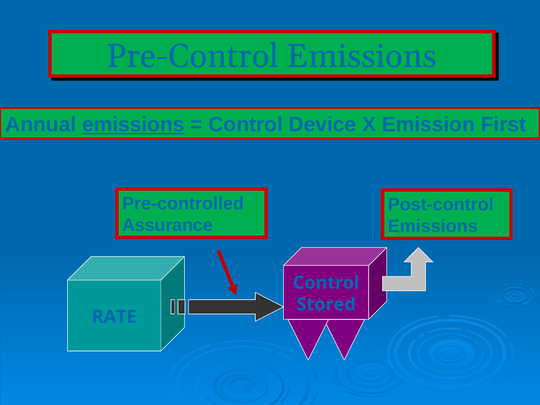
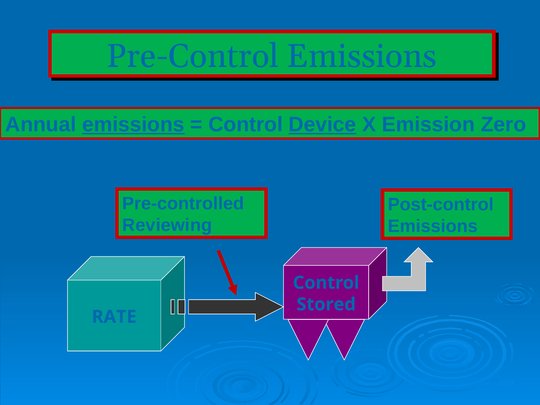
Device underline: none -> present (322, 125)
First: First -> Zero (503, 125)
Assurance: Assurance -> Reviewing (167, 225)
